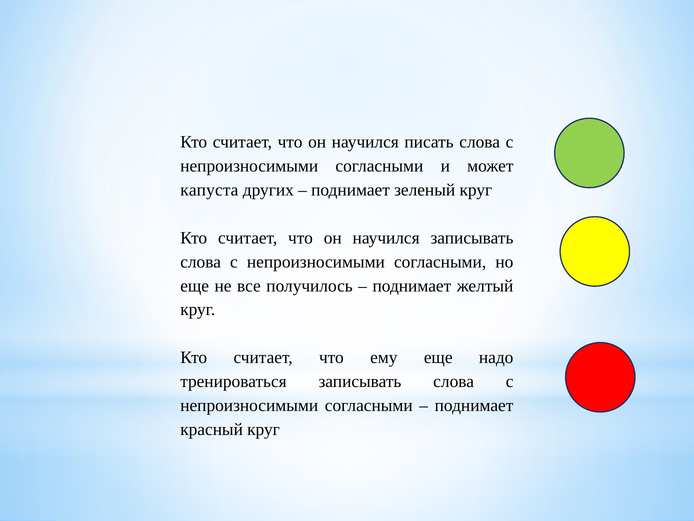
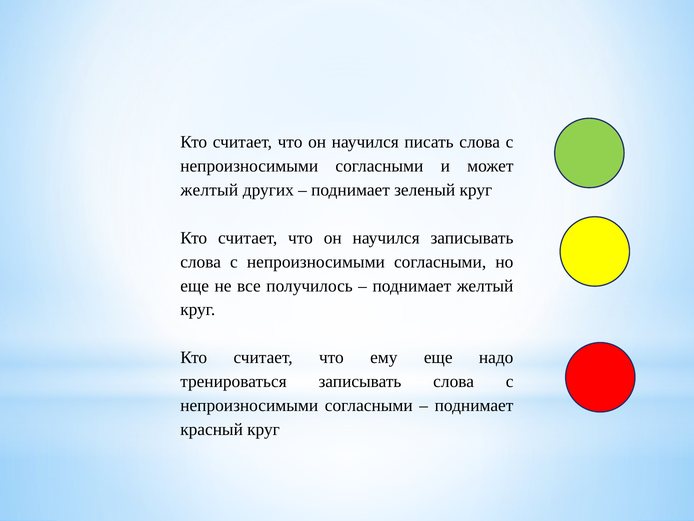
капуста: капуста -> желтый (209, 190)
